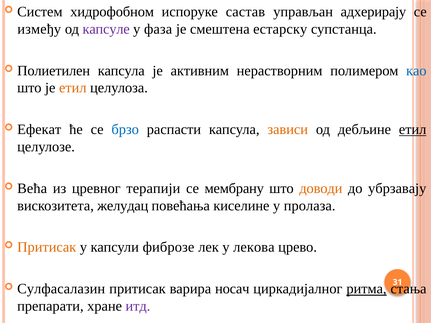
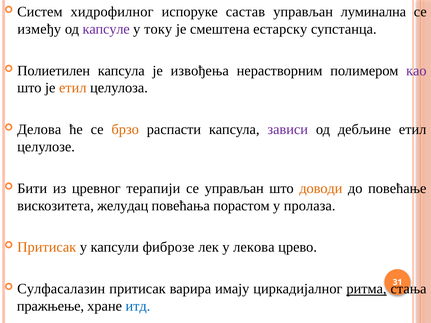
хидрофобном: хидрофобном -> хидрофилног (112, 12)
адхерирају: адхерирају -> луминална (373, 12)
фаза: фаза -> току (158, 29)
активним: активним -> извођења (200, 71)
као colour: blue -> purple (416, 71)
Ефекат: Ефекат -> Делова (39, 130)
брзо colour: blue -> orange (125, 130)
зависи colour: orange -> purple (288, 130)
етил underline: present -> none (413, 130)
Већа: Већа -> Бити (32, 189)
се мембрану: мембрану -> управљан (234, 189)
убрзавају: убрзавају -> повећање (397, 189)
киселине: киселине -> порастом (241, 206)
носач: носач -> имају (232, 289)
препарати: препарати -> пражњење (50, 306)
итд colour: purple -> blue (138, 306)
